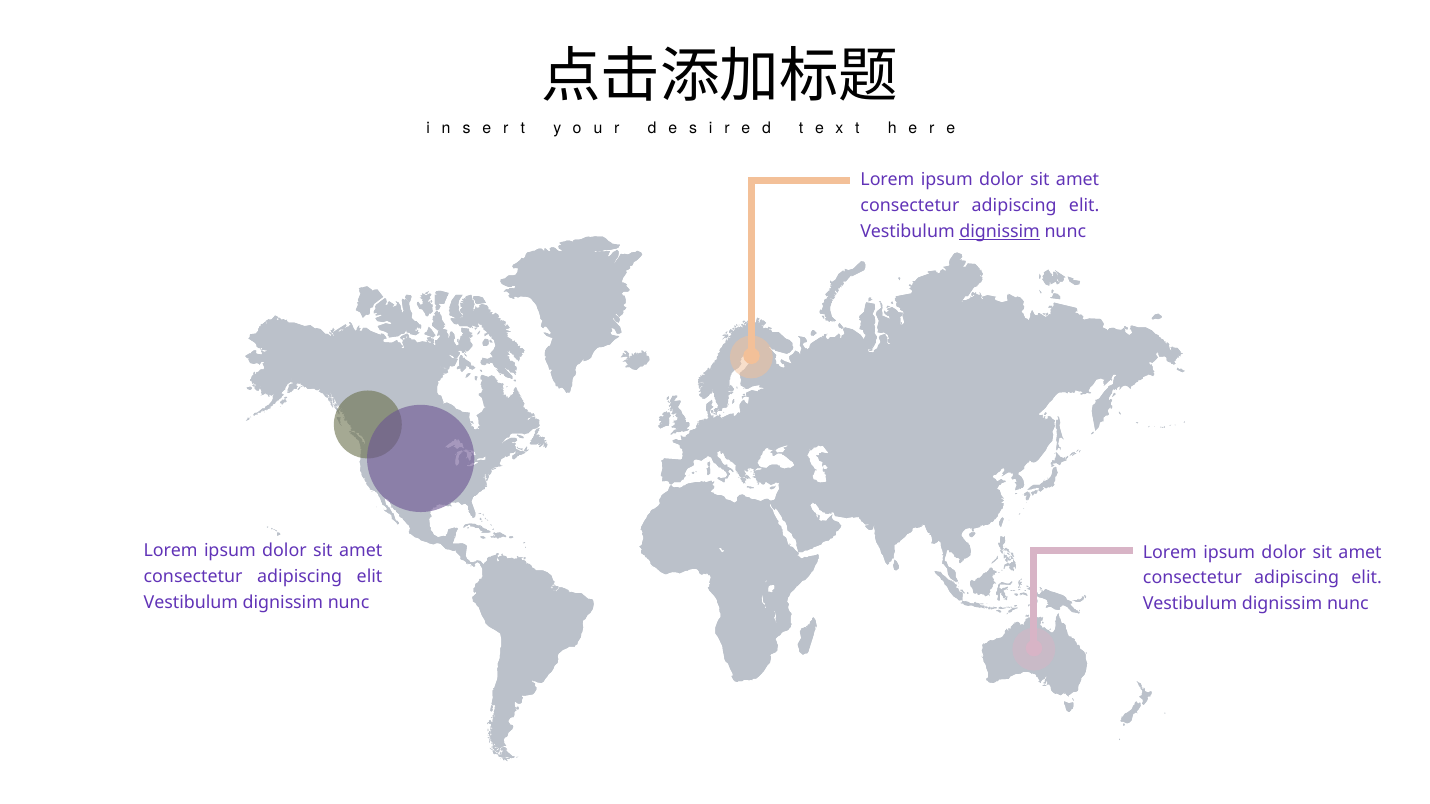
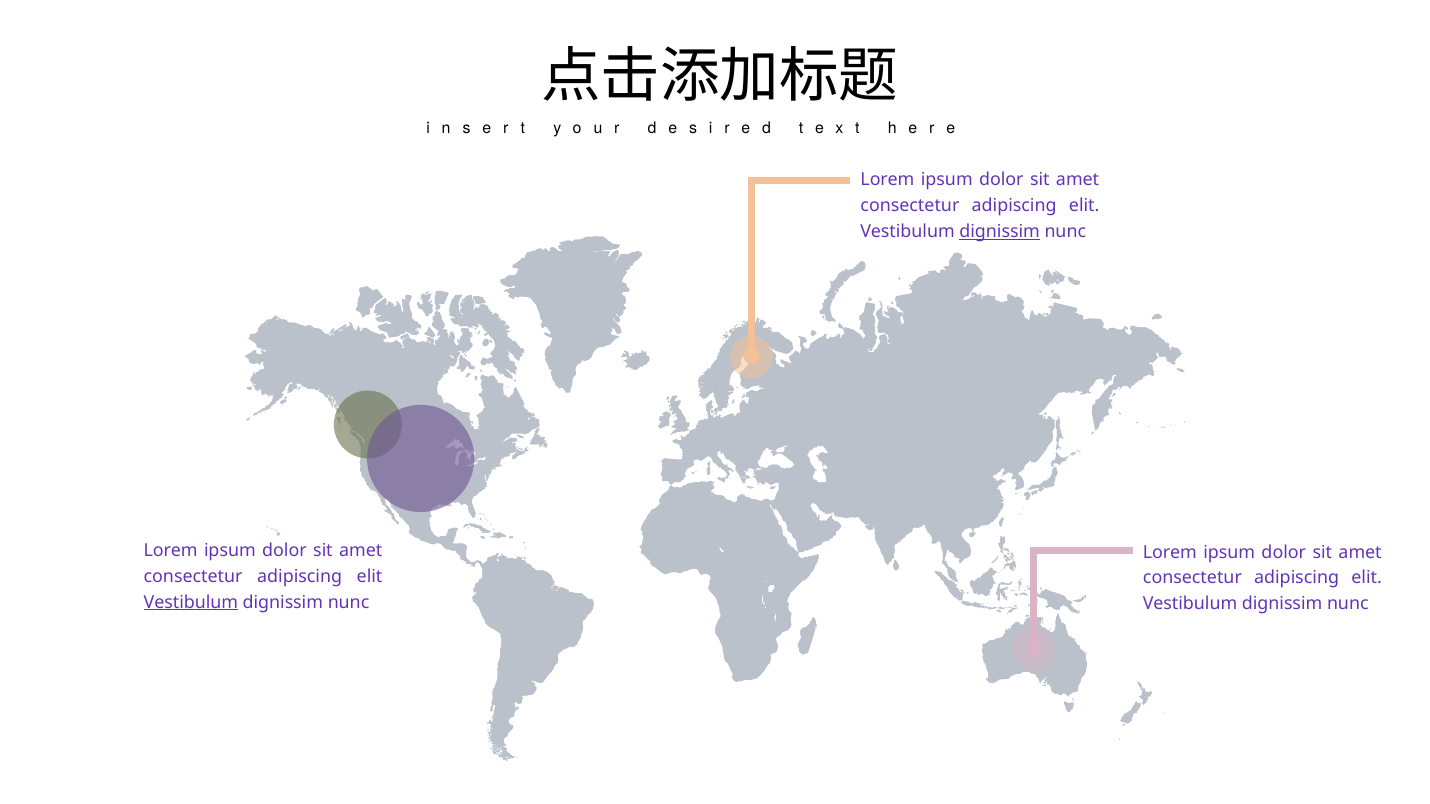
Vestibulum underline: none -> present (191, 602)
